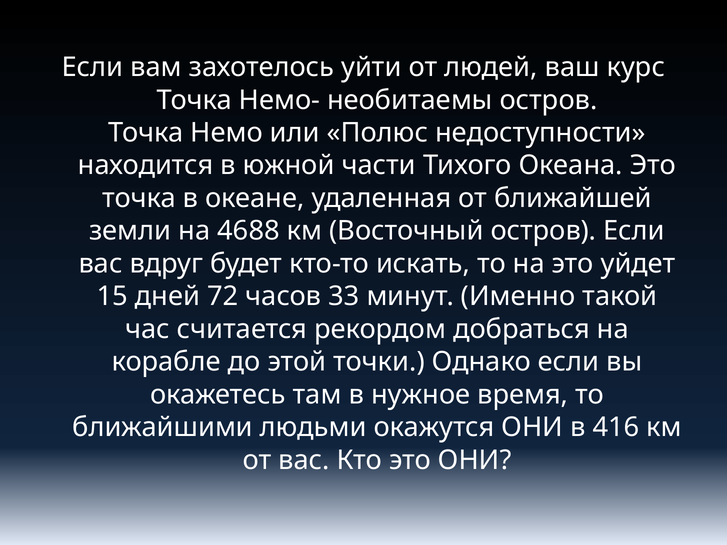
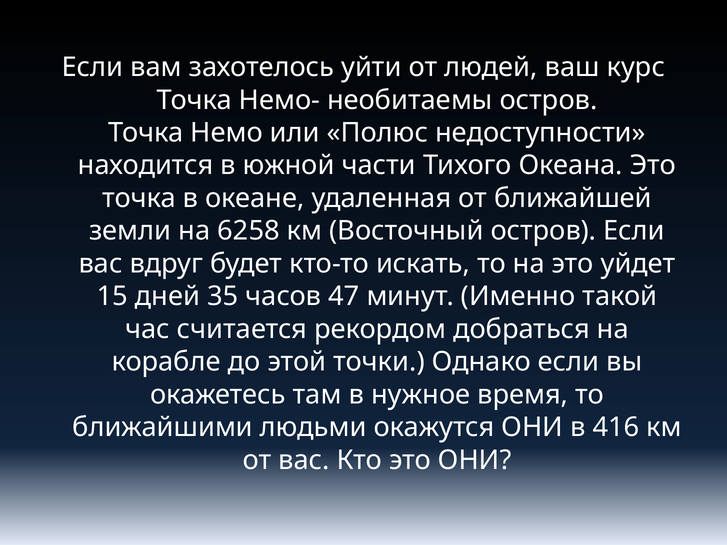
4688: 4688 -> 6258 (249, 231)
72: 72 -> 35 (223, 297)
33: 33 -> 47 (344, 297)
